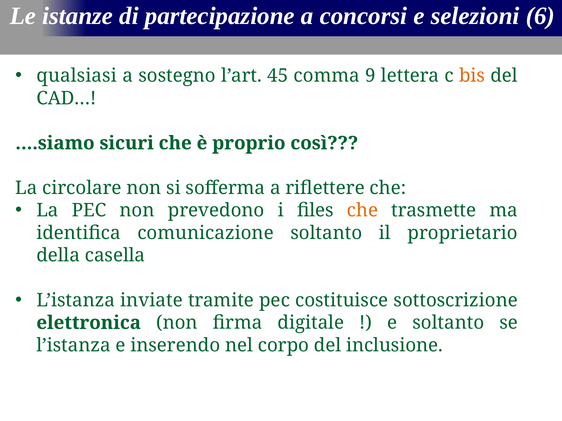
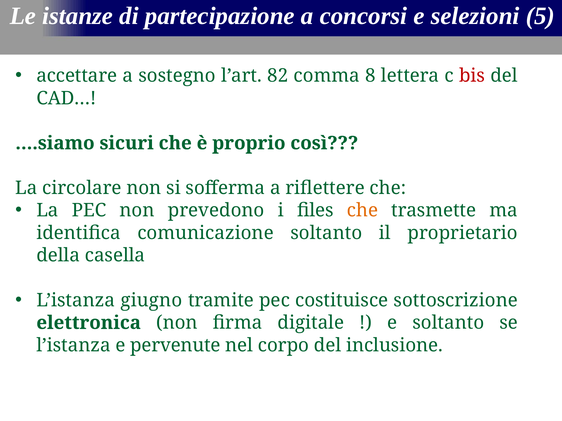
6: 6 -> 5 (540, 16)
qualsiasi: qualsiasi -> accettare (77, 76)
45: 45 -> 82 (278, 76)
9: 9 -> 8 (370, 76)
bis colour: orange -> red (472, 76)
inviate: inviate -> giugno (151, 301)
inserendo: inserendo -> pervenute (175, 346)
